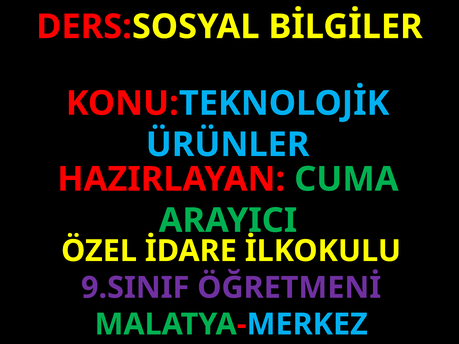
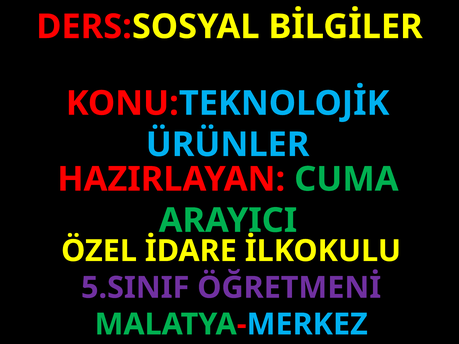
9.SINIF: 9.SINIF -> 5.SINIF (135, 288)
